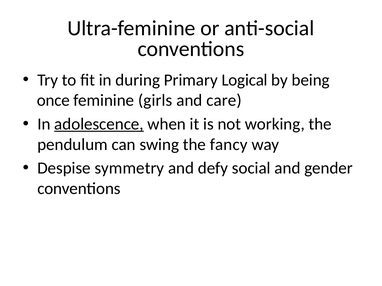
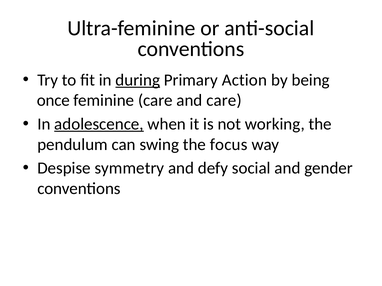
during underline: none -> present (138, 80)
Logical: Logical -> Action (244, 80)
feminine girls: girls -> care (155, 101)
fancy: fancy -> focus (229, 145)
